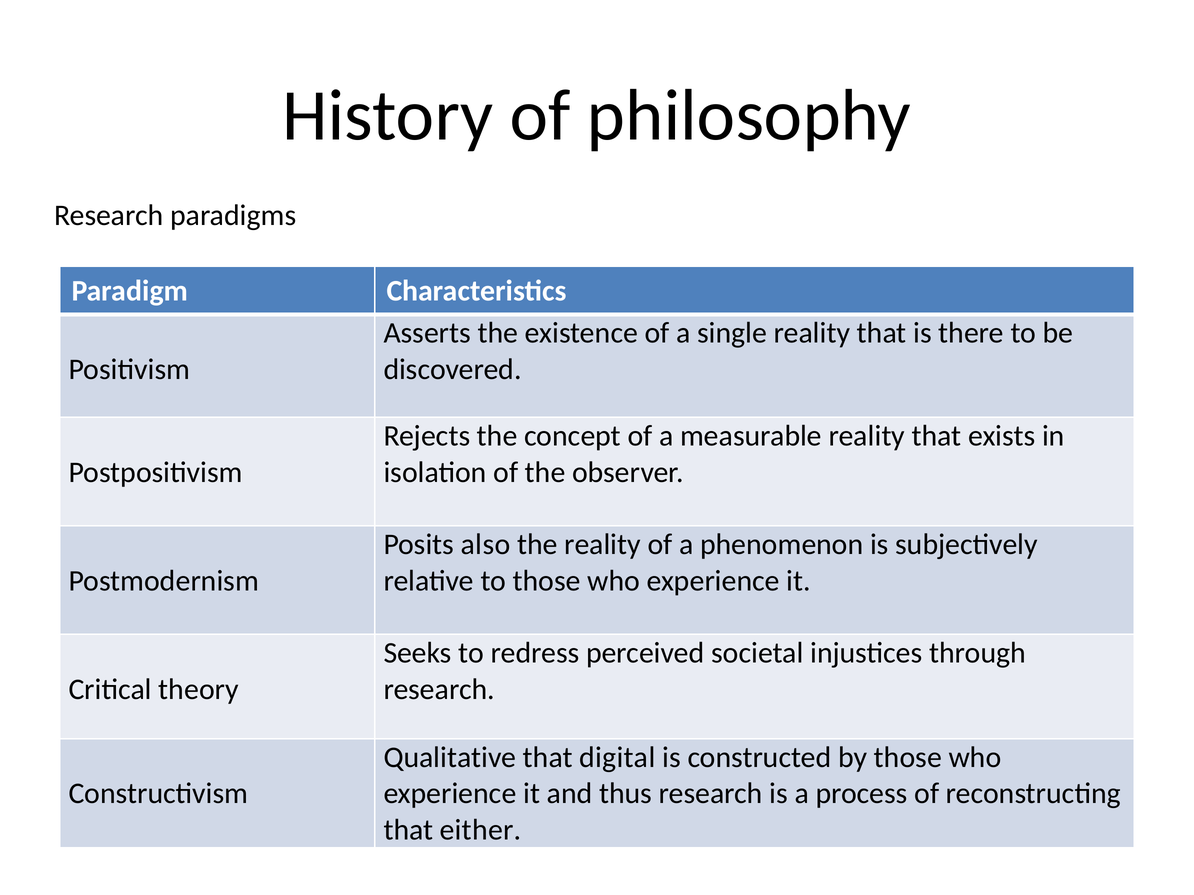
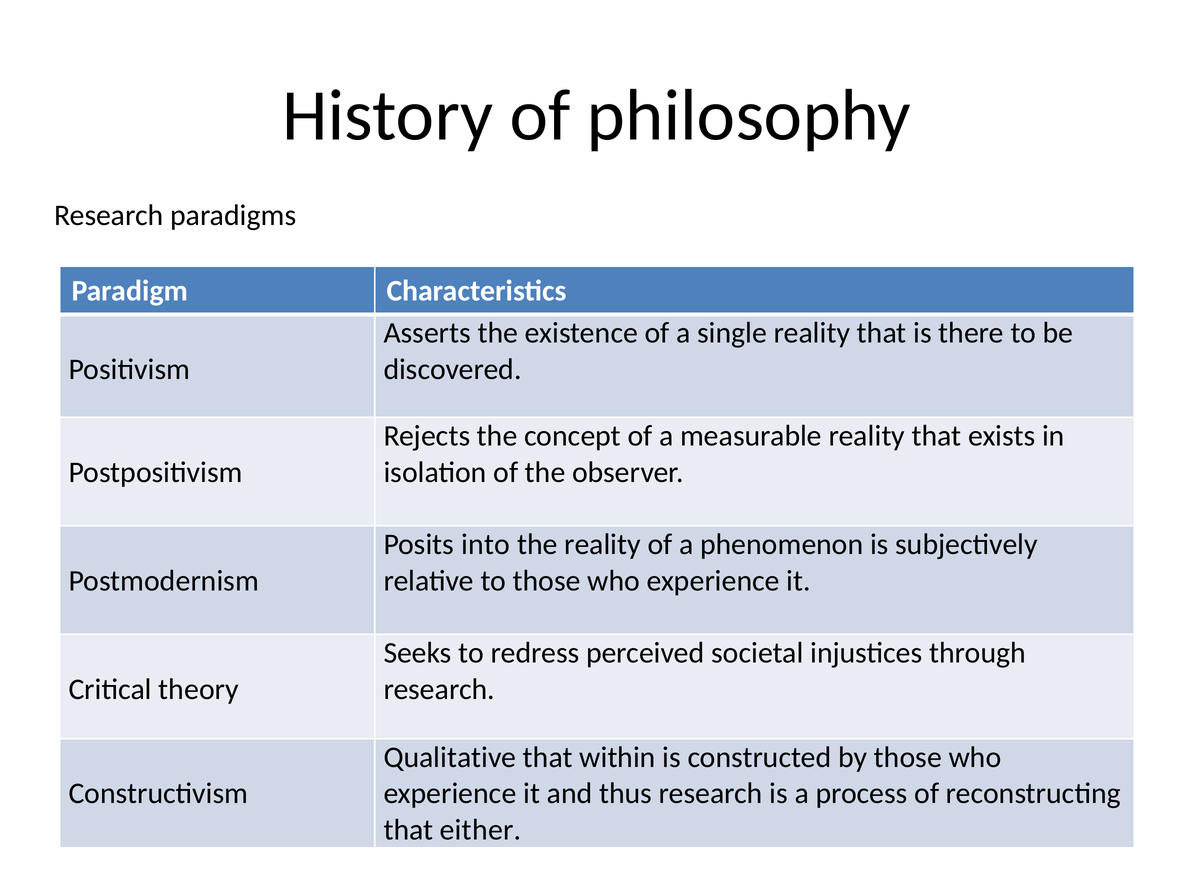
also: also -> into (486, 545)
digital: digital -> within (618, 758)
